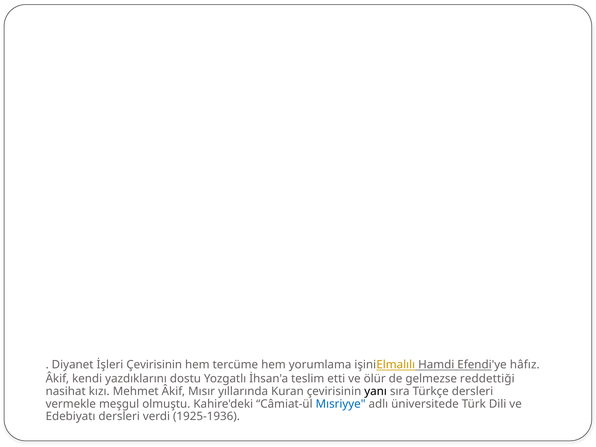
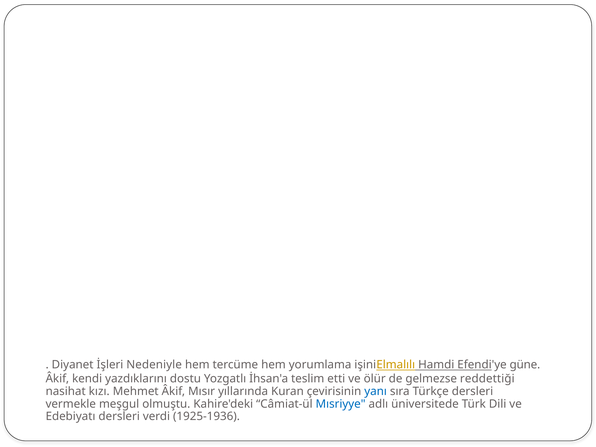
İşleri Çevirisinin: Çevirisinin -> Nedeniyle (154, 365)
hâfız: hâfız -> güne (525, 365)
yanı colour: black -> blue (376, 391)
